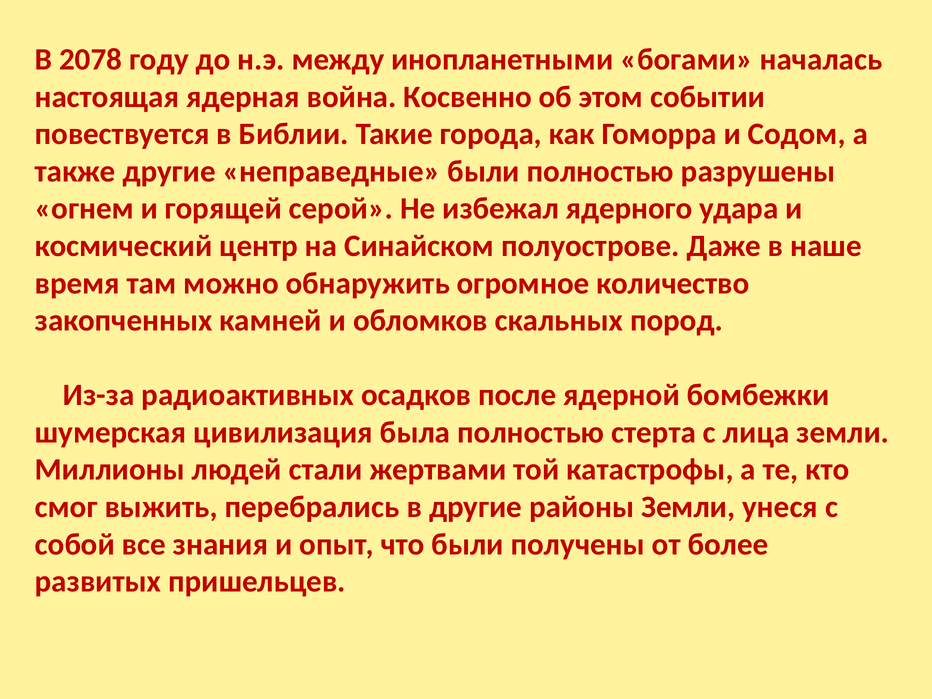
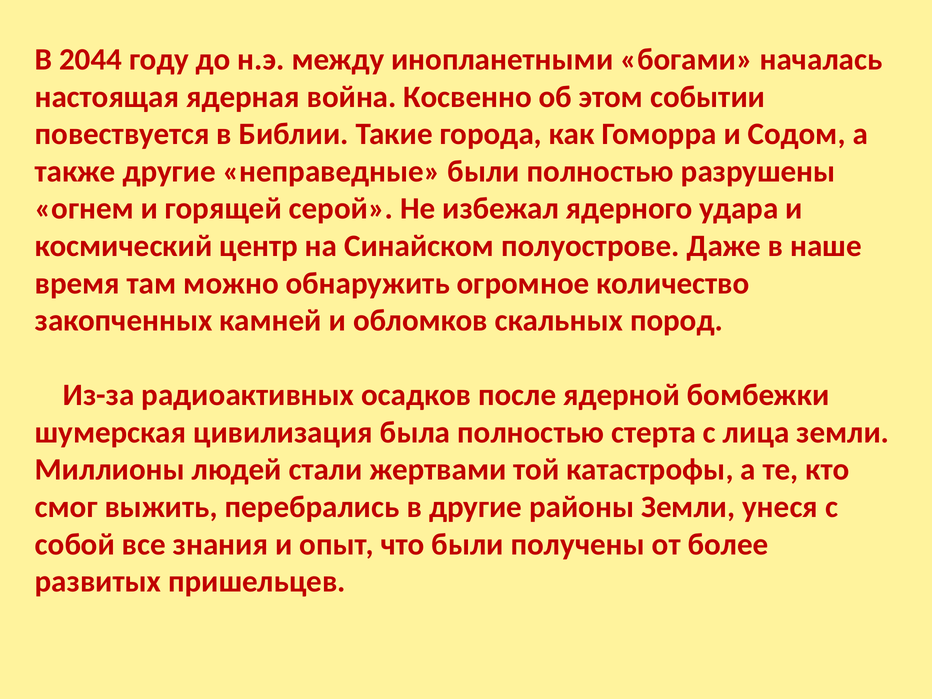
2078: 2078 -> 2044 (91, 60)
